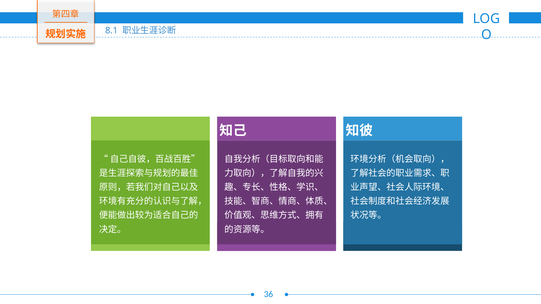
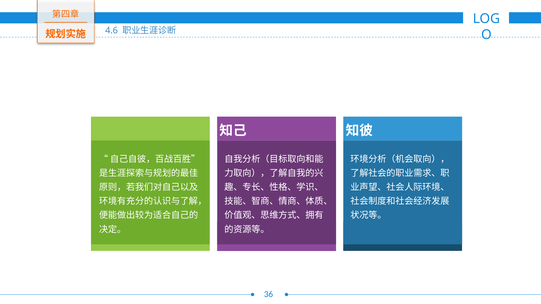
8.1: 8.1 -> 4.6 (112, 30)
